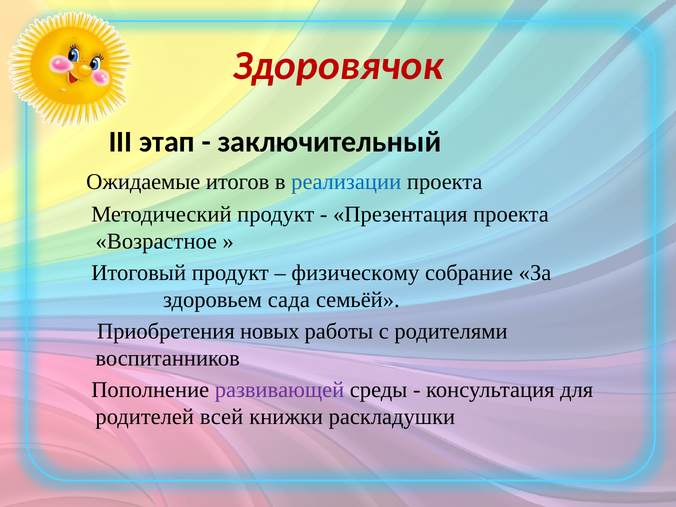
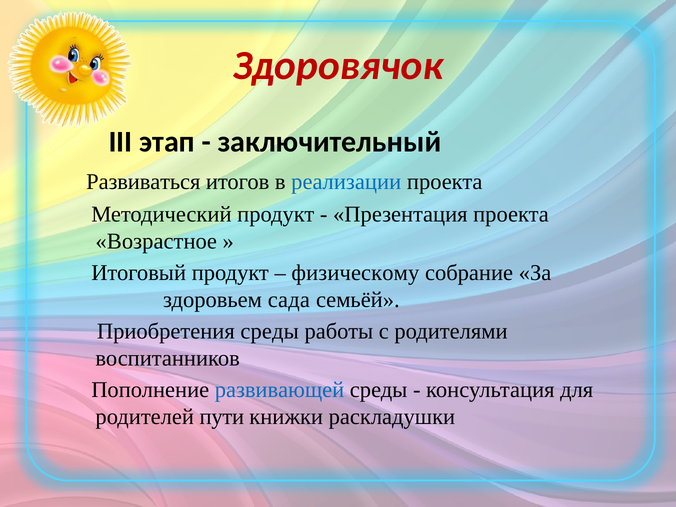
Ожидаемые: Ожидаемые -> Развиваться (143, 182)
Приобретения новых: новых -> среды (270, 331)
развивающей colour: purple -> blue (280, 390)
всей: всей -> пути (222, 417)
